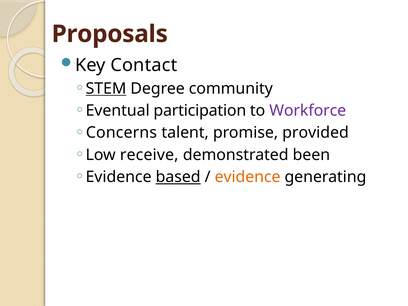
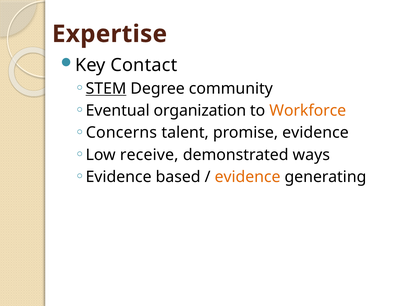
Proposals: Proposals -> Expertise (109, 34)
participation: participation -> organization (200, 111)
Workforce colour: purple -> orange (308, 111)
promise provided: provided -> evidence (315, 133)
been: been -> ways (311, 155)
based underline: present -> none (178, 177)
